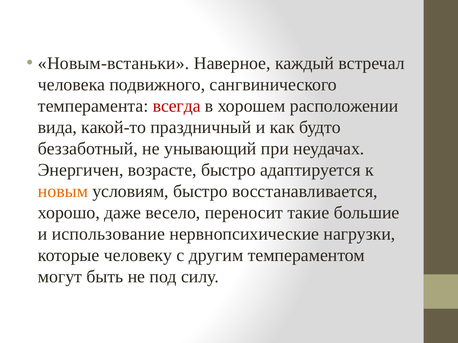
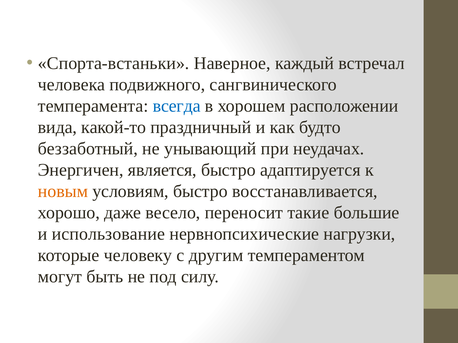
Новым-встаньки: Новым-встаньки -> Спорта-встаньки (114, 63)
всегда colour: red -> blue (177, 106)
возрасте: возрасте -> является (162, 170)
